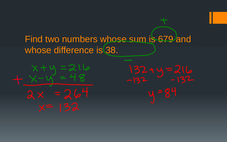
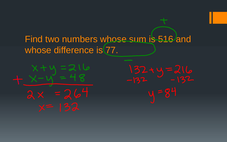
679: 679 -> 516 (166, 39)
38: 38 -> 77 (112, 50)
